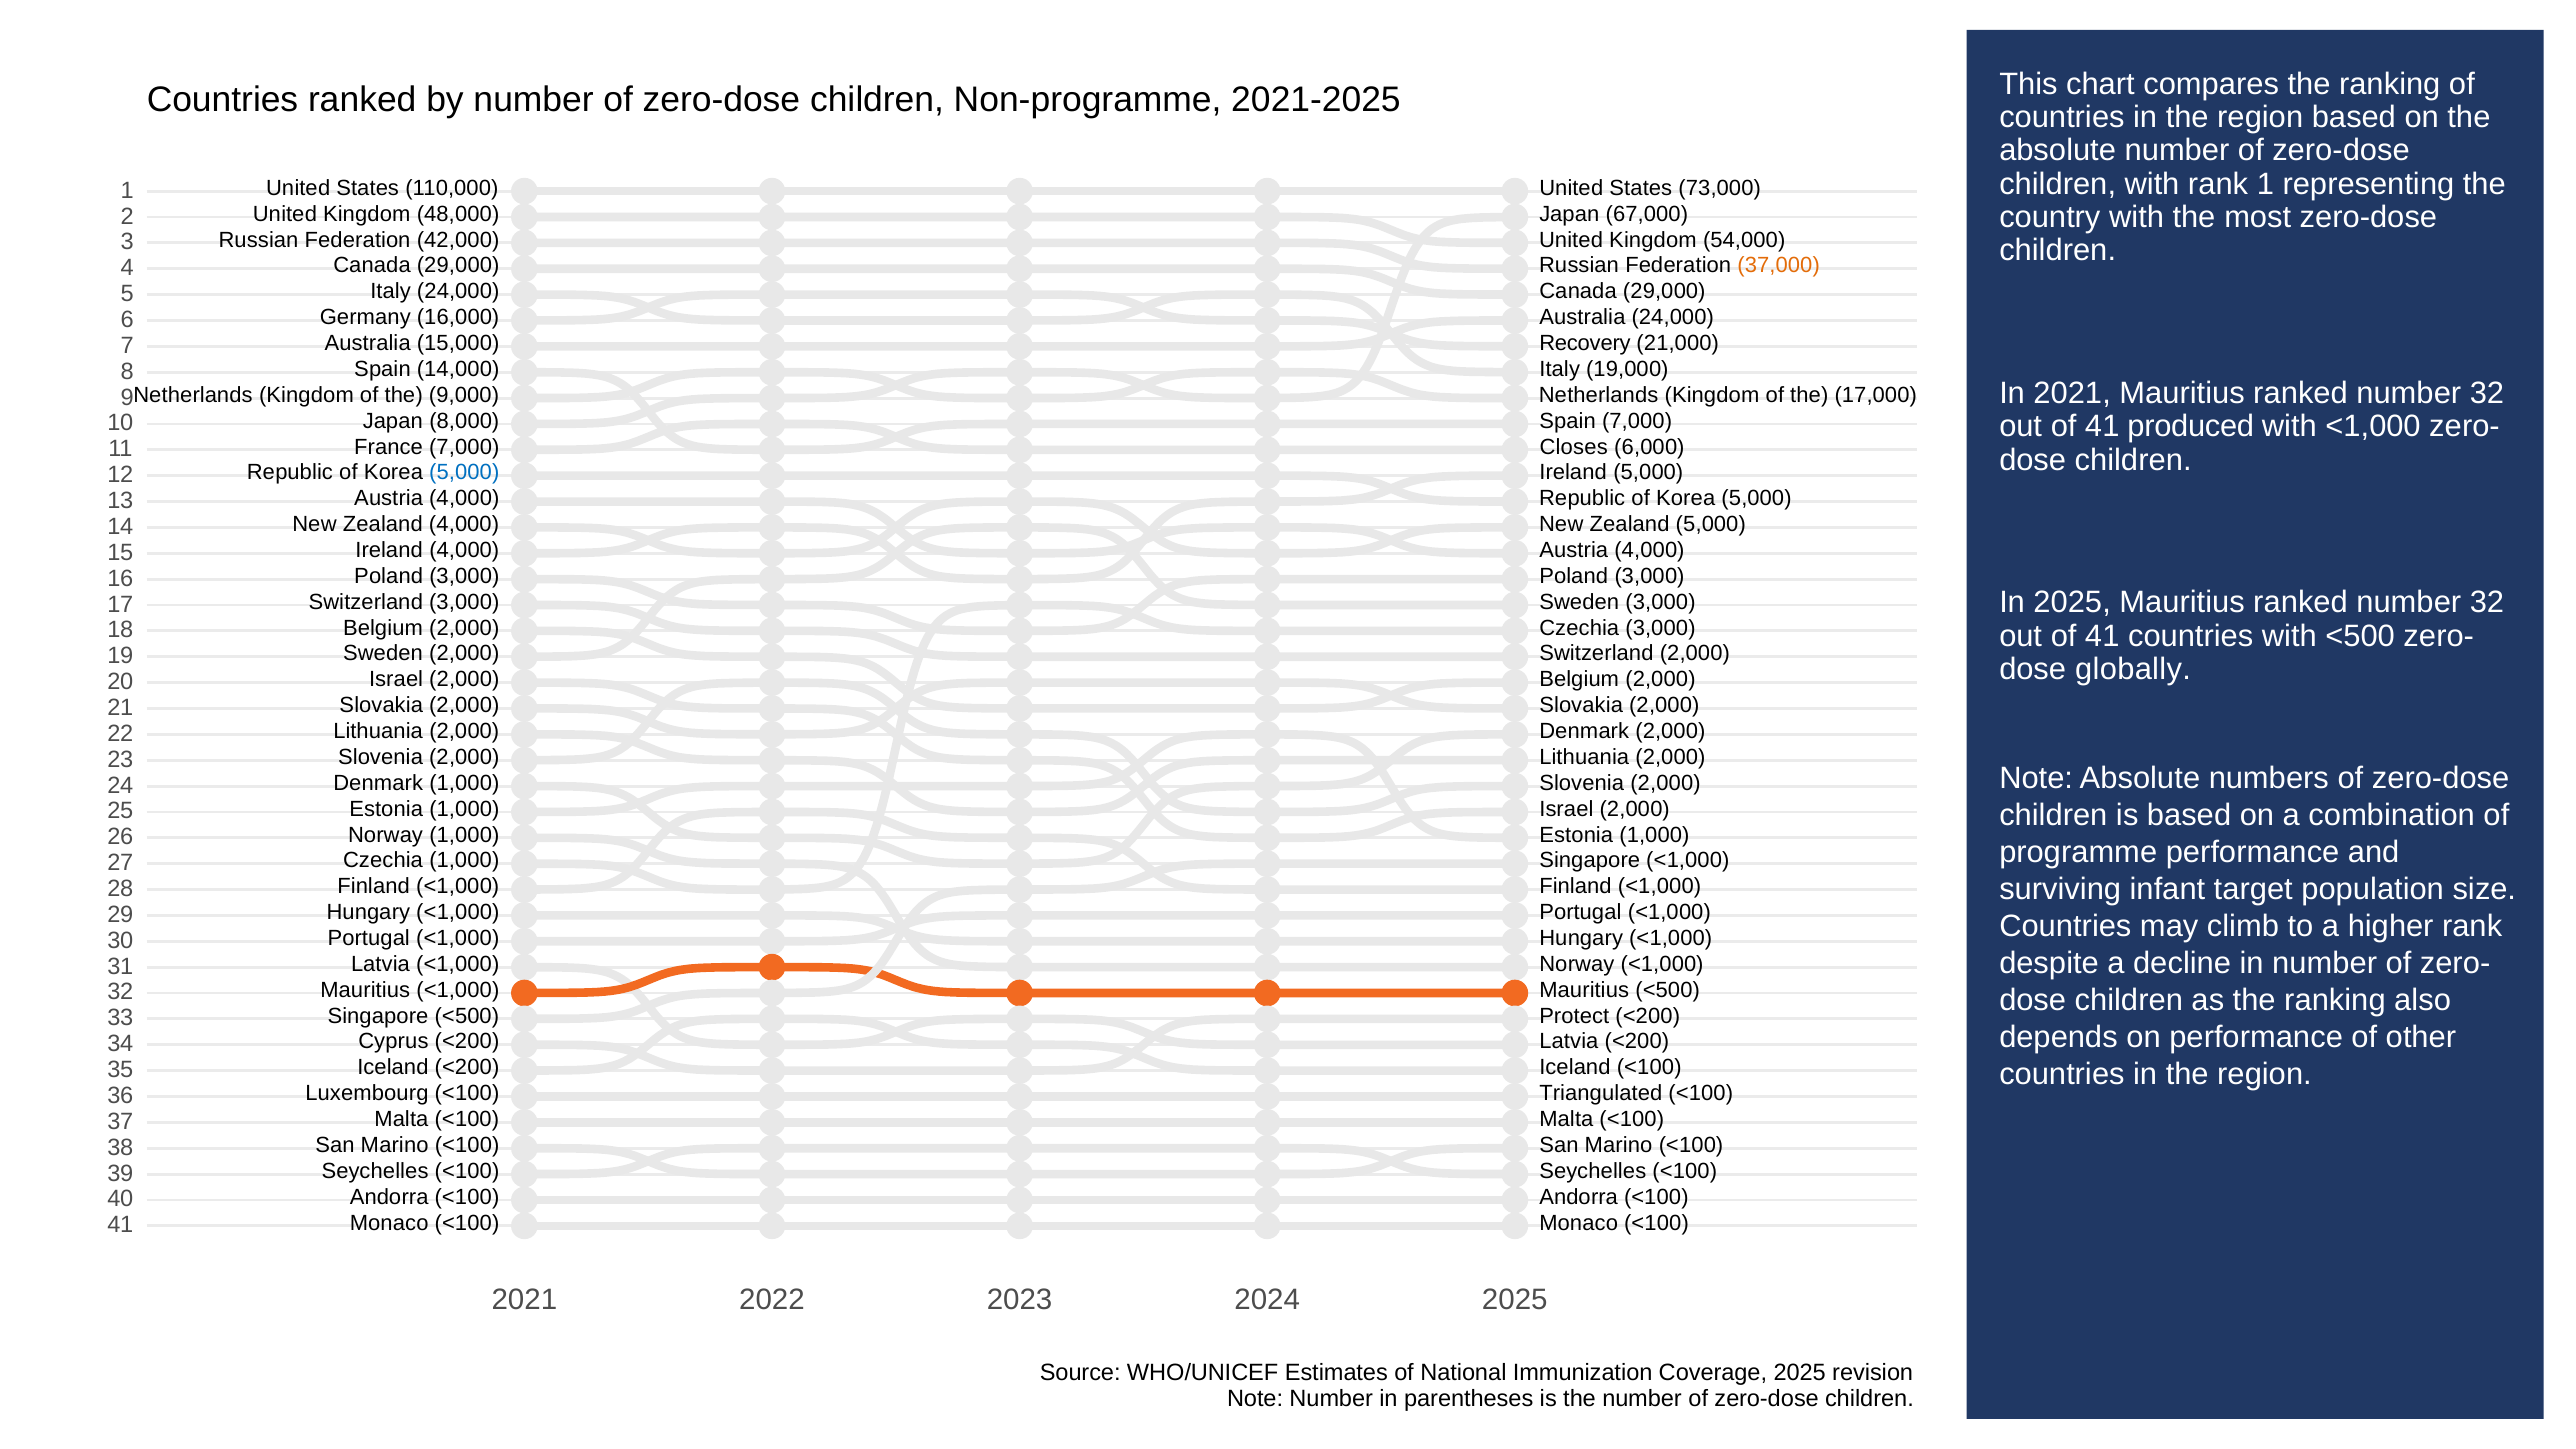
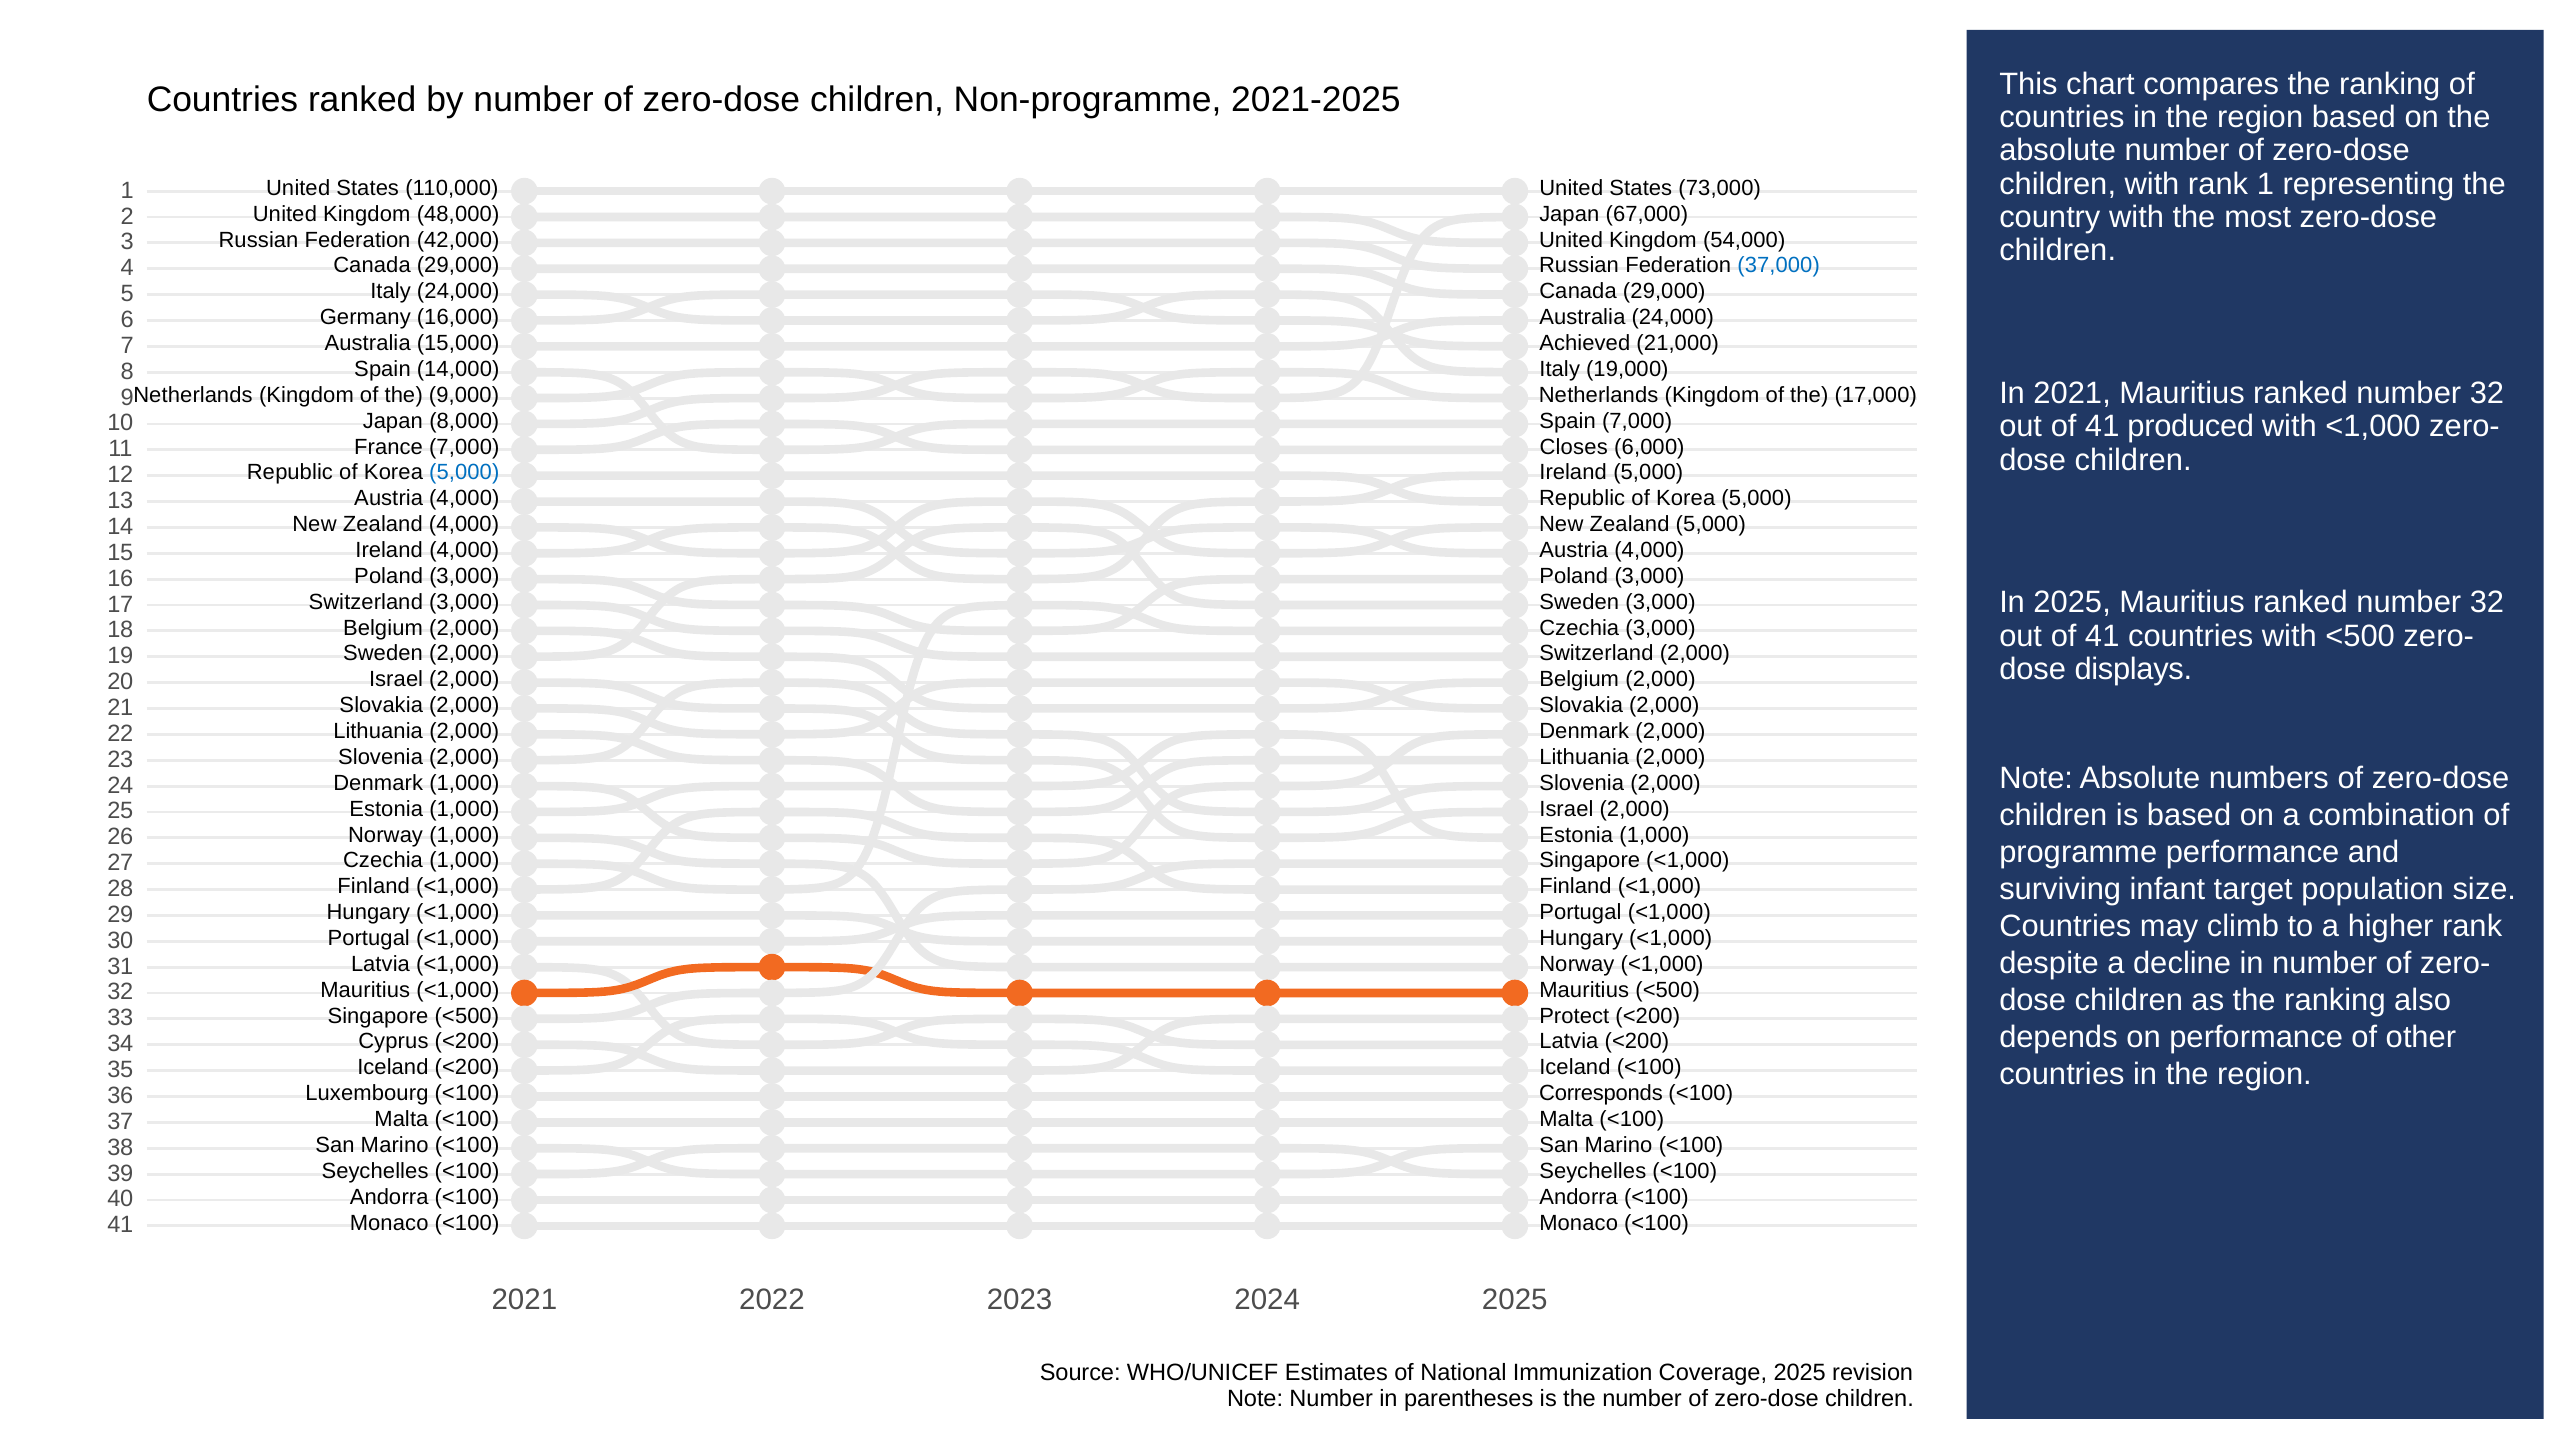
37,000 colour: orange -> blue (1779, 266)
Recovery: Recovery -> Achieved (1585, 343)
globally: globally -> displays (2133, 669)
Triangulated: Triangulated -> Corresponds (1601, 1094)
